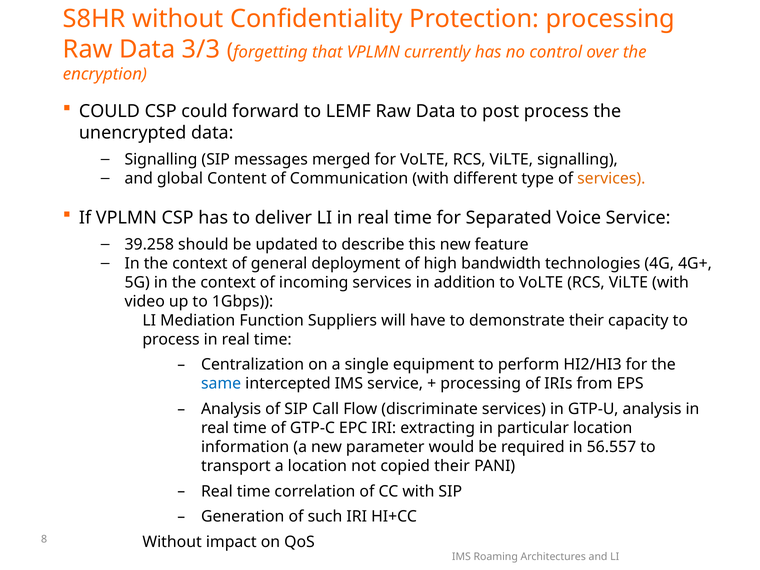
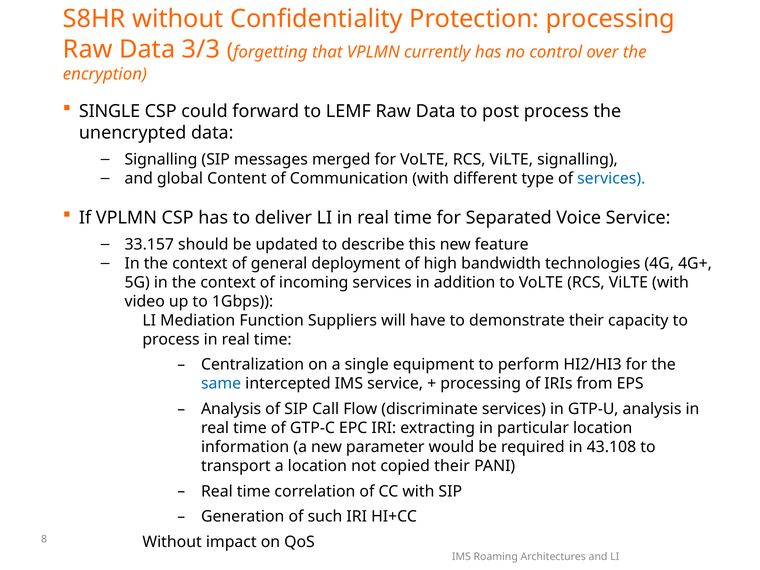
COULD: COULD -> SINGLE (110, 111)
services colour: orange -> blue (611, 178)
39.258: 39.258 -> 33.157 (149, 244)
56.557: 56.557 -> 43.108 (611, 447)
